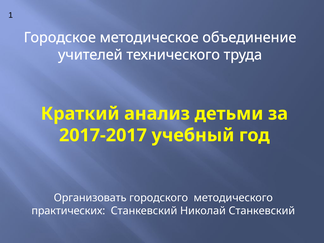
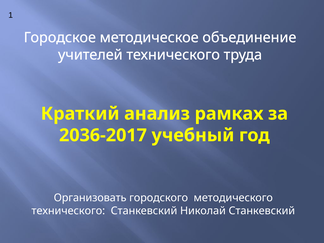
детьми: детьми -> рамках (229, 114)
2017-2017: 2017-2017 -> 2036-2017 (103, 135)
практических: практических -> технического (68, 211)
